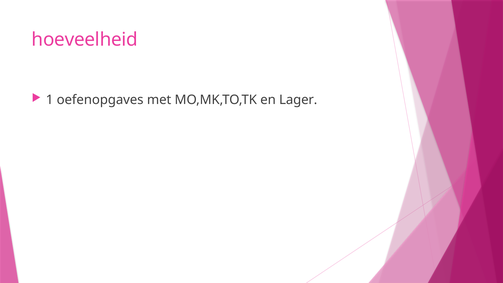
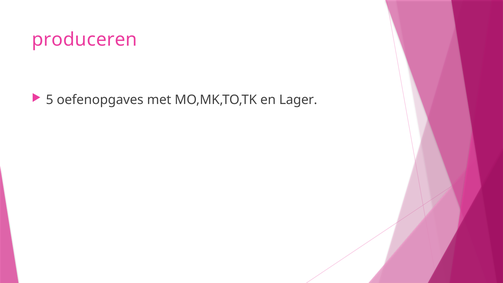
hoeveelheid: hoeveelheid -> produceren (85, 40)
1: 1 -> 5 (50, 100)
